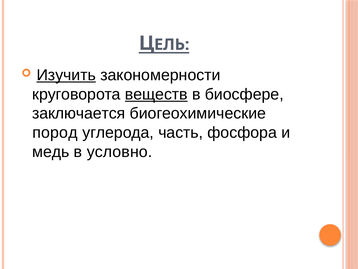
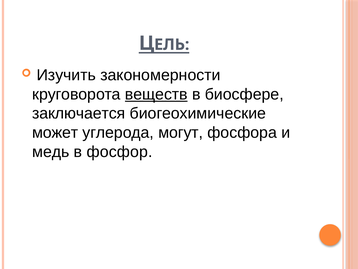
Изучить underline: present -> none (66, 75)
пород: пород -> может (55, 132)
часть: часть -> могут (181, 132)
условно: условно -> фосфор (120, 151)
